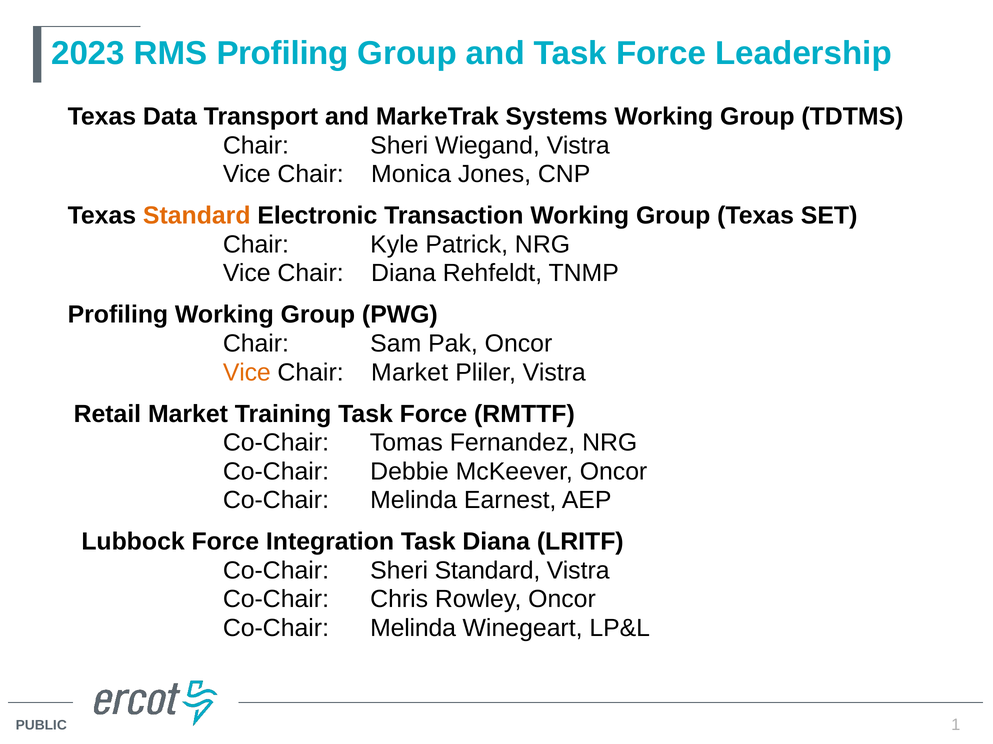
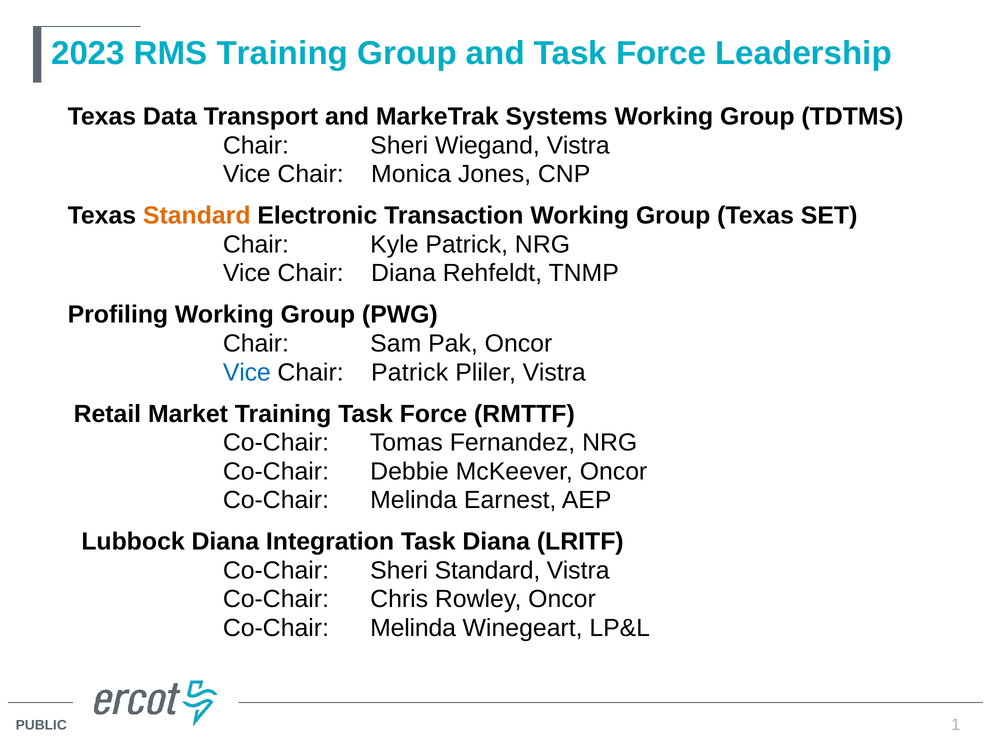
RMS Profiling: Profiling -> Training (282, 54)
Vice colour: orange -> blue (247, 373)
Chair Market: Market -> Patrick (410, 373)
Lubbock Force: Force -> Diana (225, 542)
